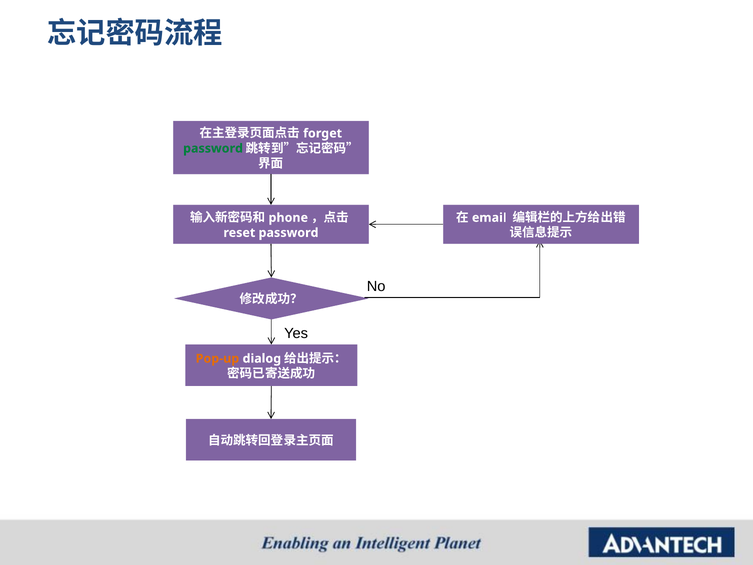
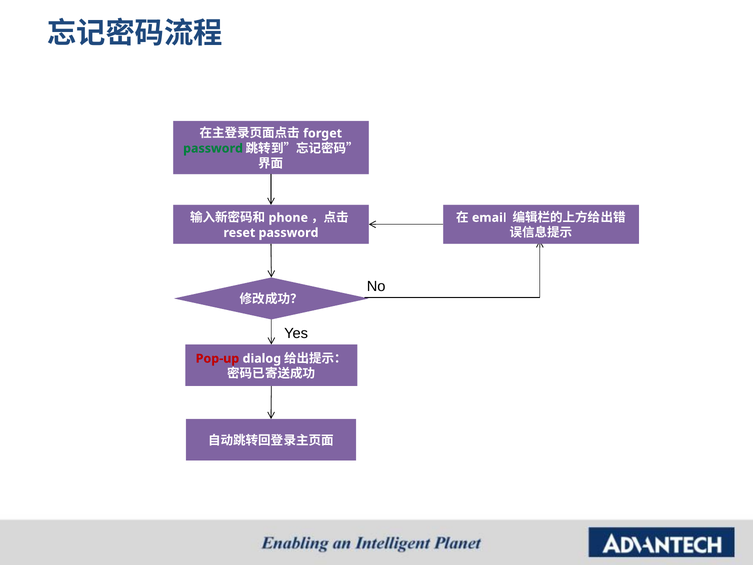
Pop-up colour: orange -> red (217, 358)
